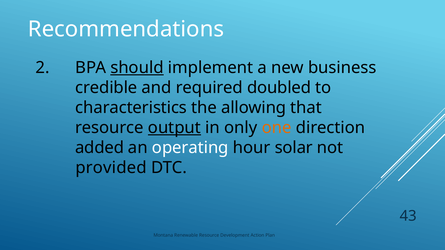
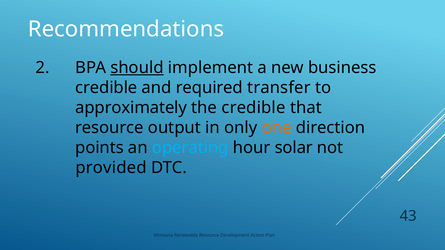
doubled: doubled -> transfer (279, 88)
characteristics: characteristics -> approximately (131, 108)
the allowing: allowing -> credible (254, 108)
output underline: present -> none (174, 128)
added: added -> points (100, 148)
operating colour: white -> light blue (190, 148)
